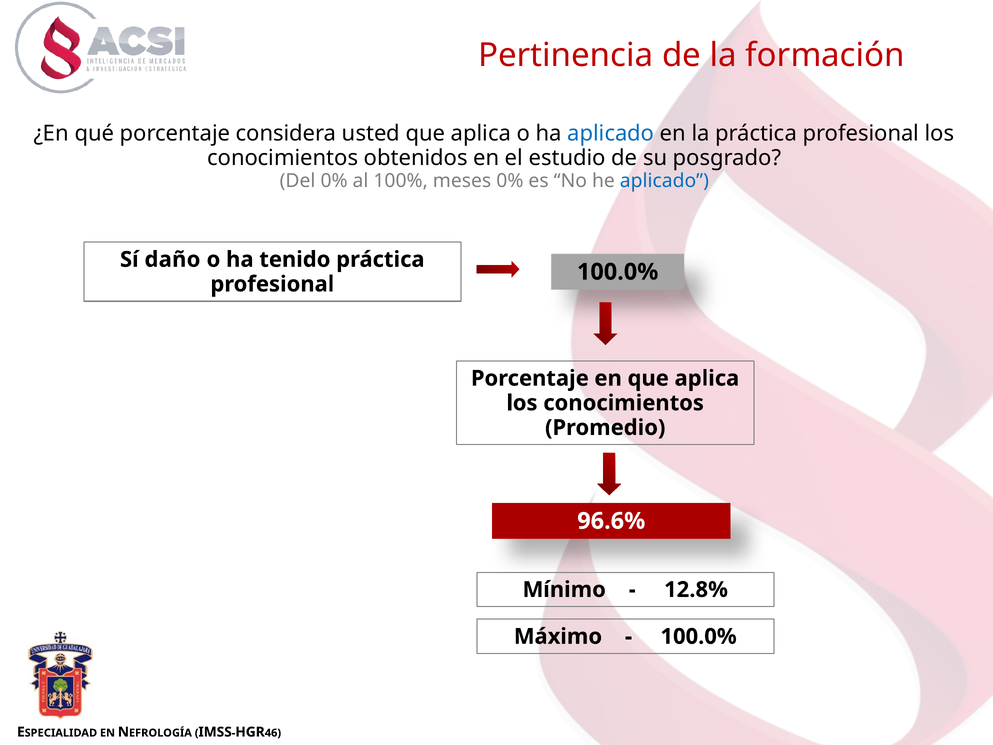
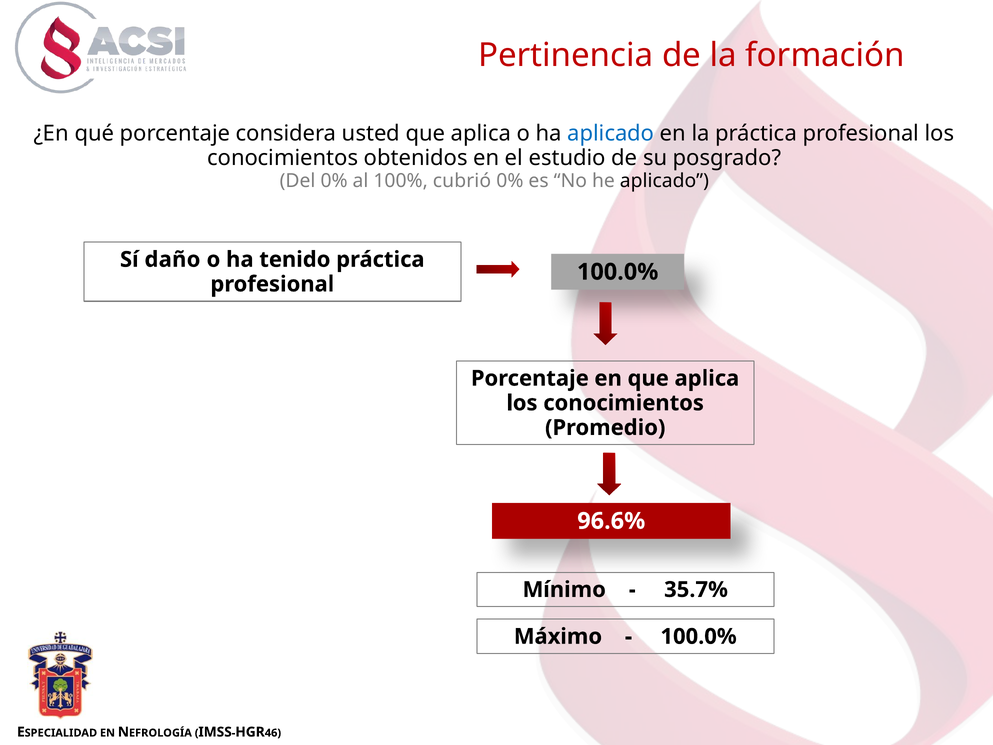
meses: meses -> cubrió (462, 181)
aplicado colour: blue -> black (664, 181)
12.8%: 12.8% -> 35.7% (696, 589)
